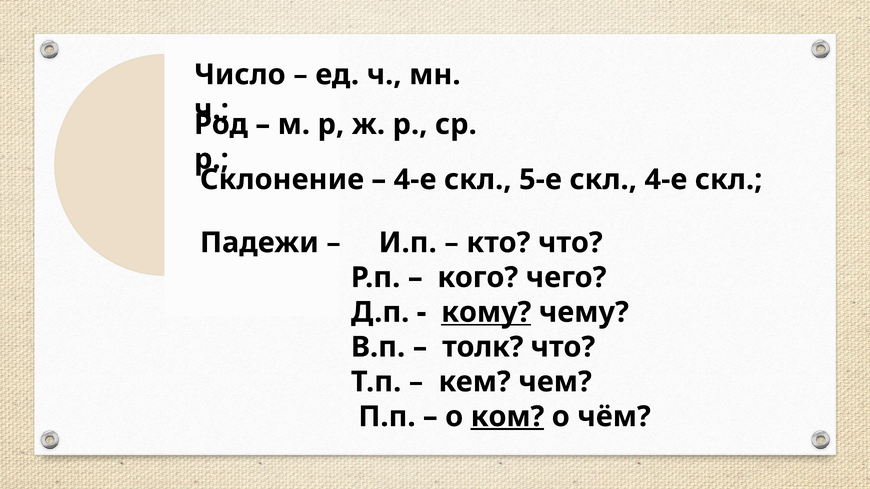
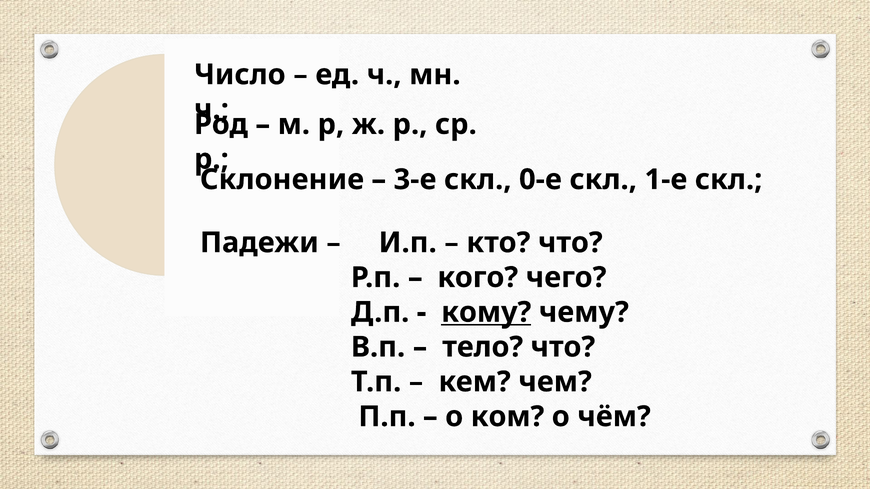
4-е: 4-е -> 3-е (415, 180)
5-е: 5-е -> 0-е (540, 180)
скл 4-е: 4-е -> 1-е (666, 180)
толк: толк -> тело (483, 347)
ком underline: present -> none (508, 417)
